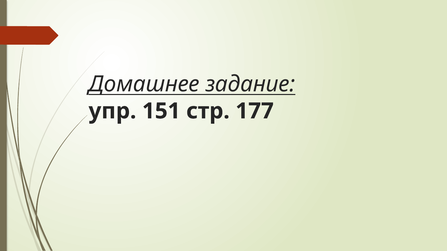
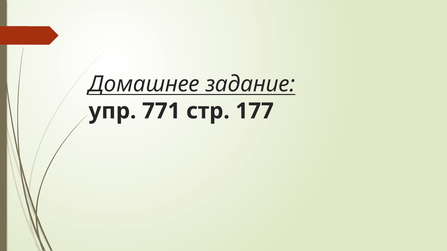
151: 151 -> 771 (161, 111)
